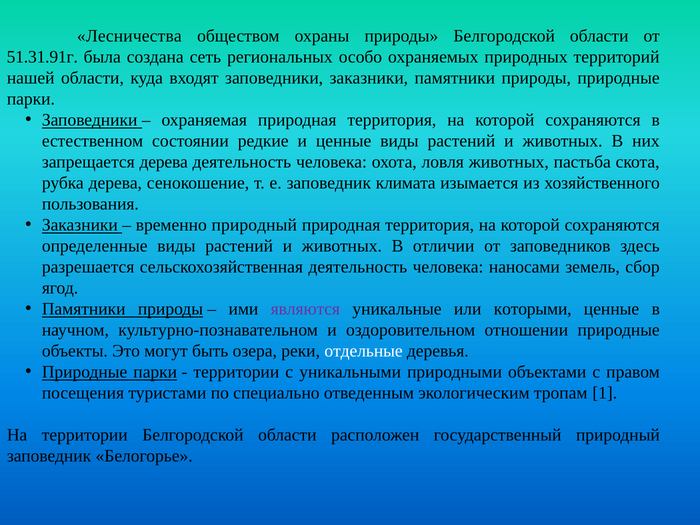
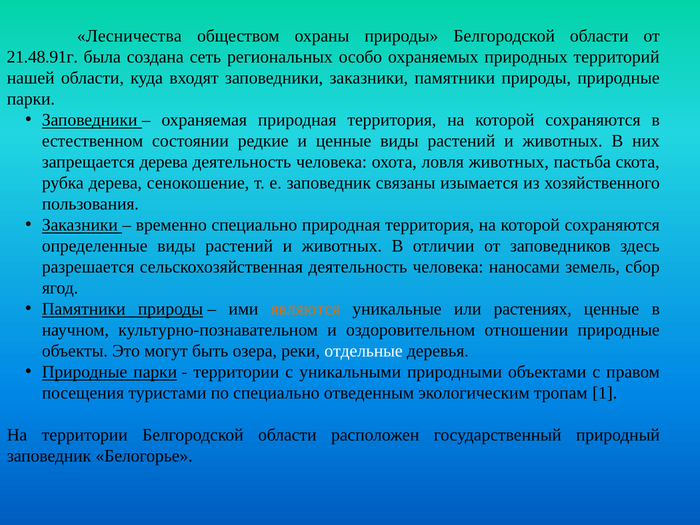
51.31.91г: 51.31.91г -> 21.48.91г (42, 57)
климата: климата -> связаны (406, 183)
временно природный: природный -> специально (254, 225)
являются colour: purple -> orange (305, 309)
которыми: которыми -> растениях (533, 309)
